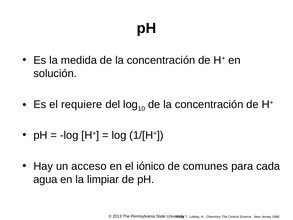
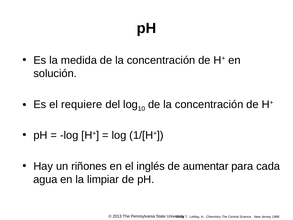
acceso: acceso -> riñones (89, 166)
iónico: iónico -> inglés (151, 166)
comunes: comunes -> aumentar (206, 166)
